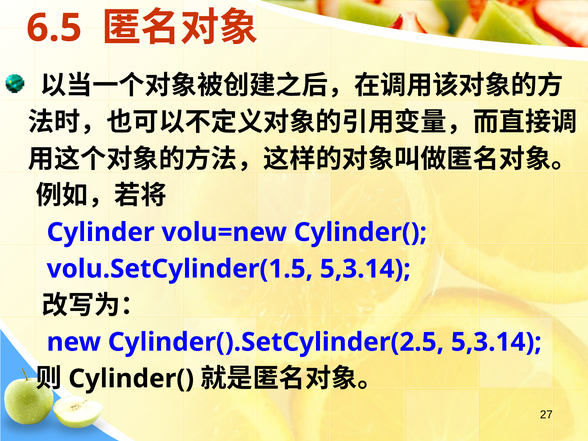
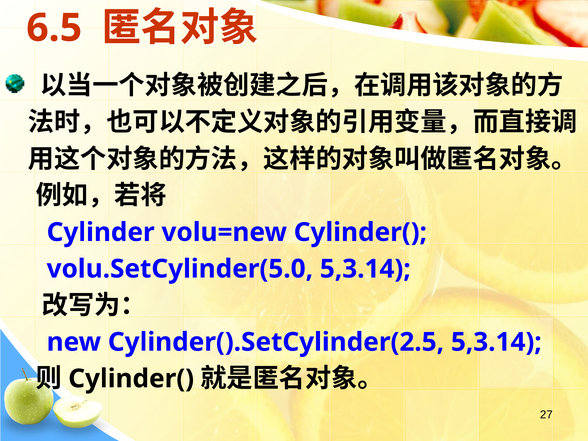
volu.SetCylinder(1.5: volu.SetCylinder(1.5 -> volu.SetCylinder(5.0 (180, 269)
